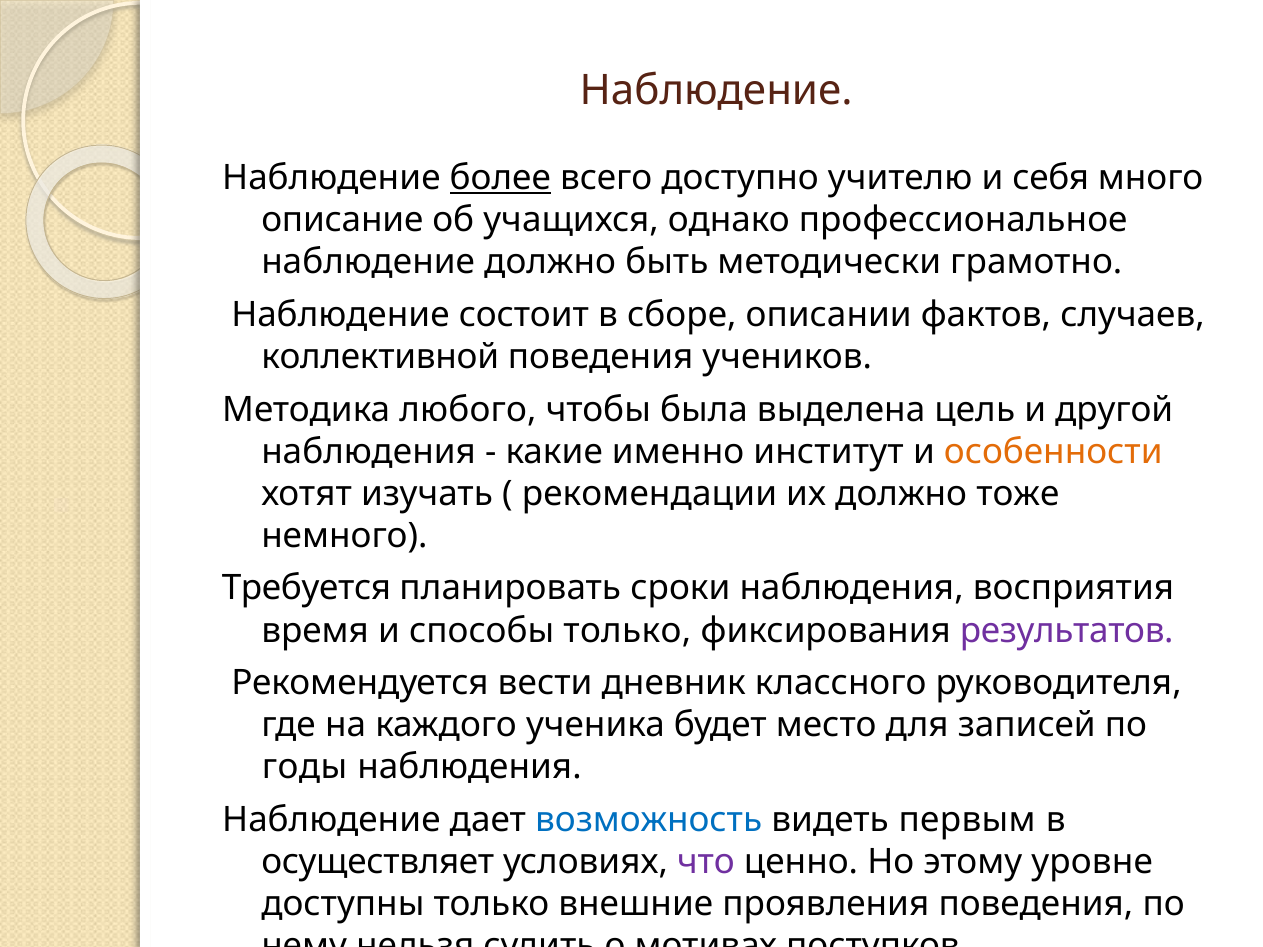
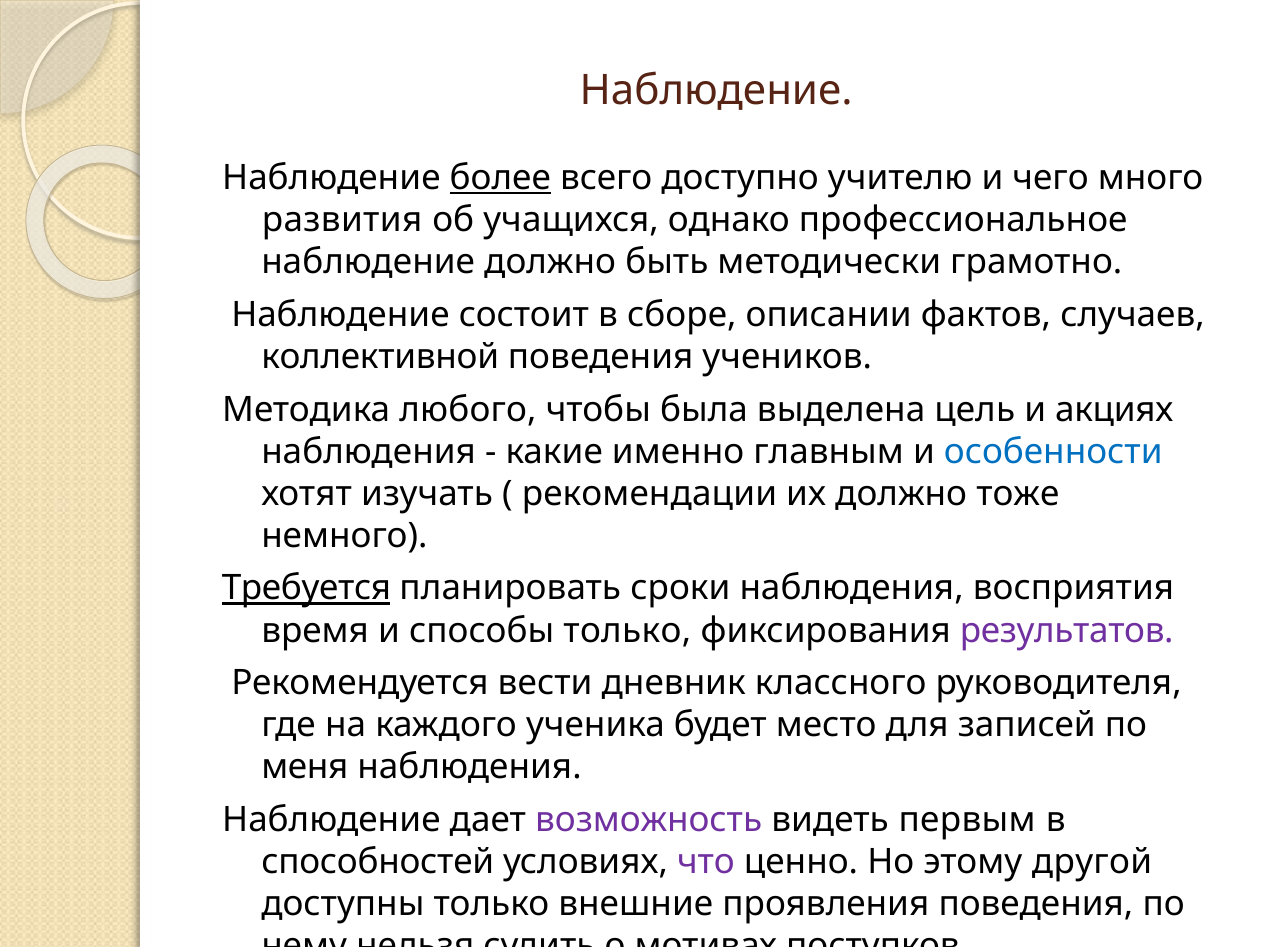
себя: себя -> чего (1051, 178)
описание: описание -> развития (342, 220)
другой: другой -> акциях (1114, 410)
институт: институт -> главным (829, 452)
особенности colour: orange -> blue (1053, 452)
Требуется underline: none -> present (307, 589)
годы: годы -> меня (305, 768)
возможность colour: blue -> purple (649, 820)
осуществляет: осуществляет -> способностей (378, 862)
уровне: уровне -> другой (1092, 862)
